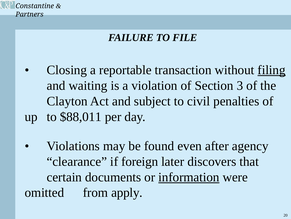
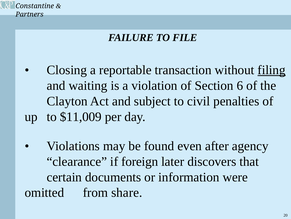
3: 3 -> 6 (240, 85)
$88,011: $88,011 -> $11,009 (81, 116)
information underline: present -> none (189, 177)
apply: apply -> share (127, 192)
